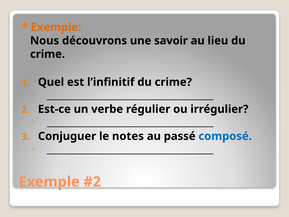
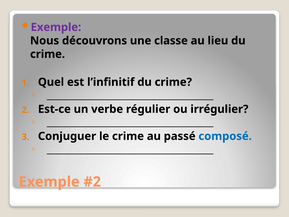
Exemple colour: orange -> purple (56, 27)
savoir: savoir -> classe (171, 41)
le notes: notes -> crime (128, 136)
